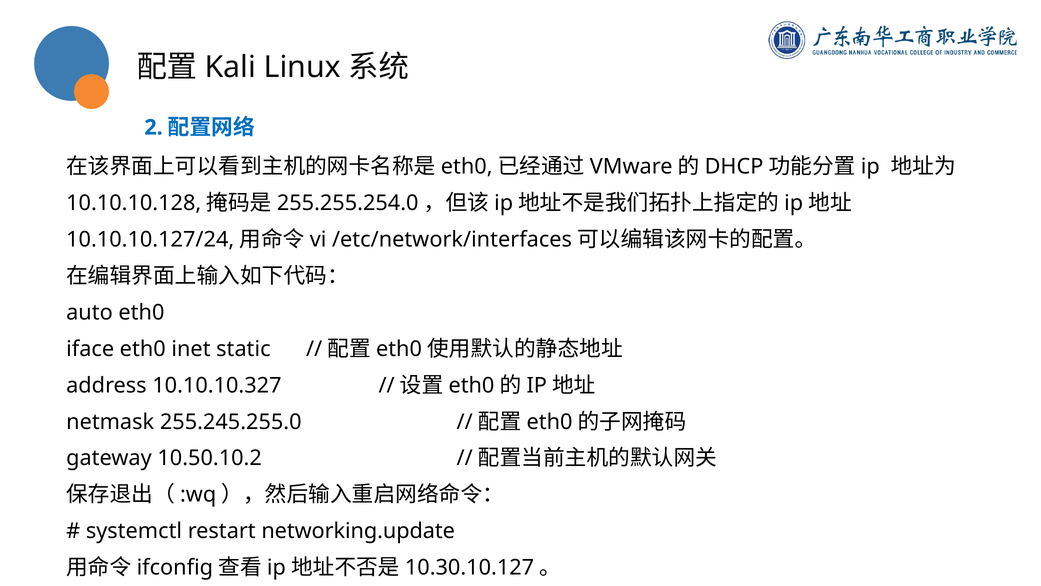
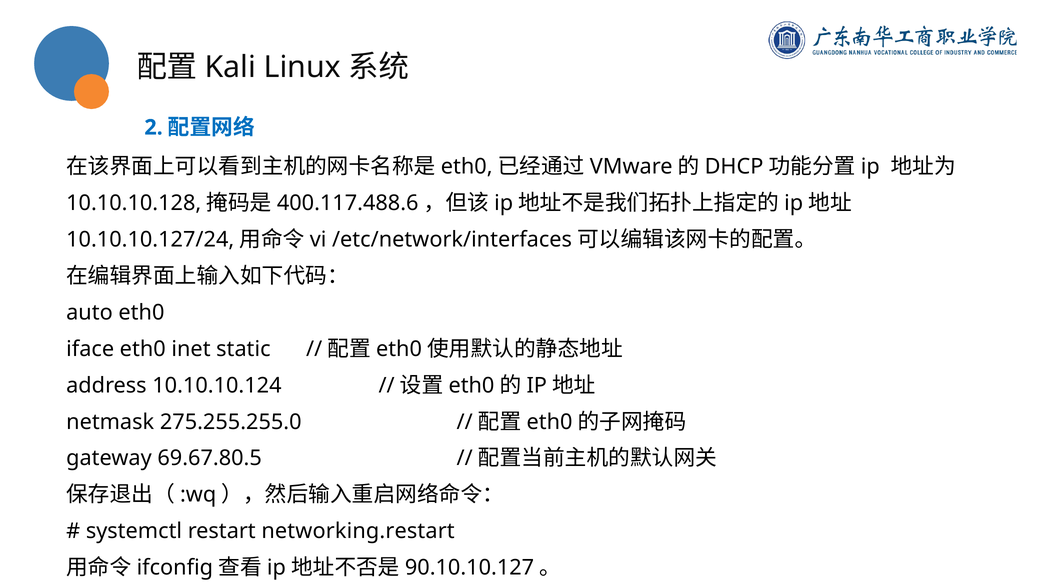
255.255.254.0: 255.255.254.0 -> 400.117.488.6 (348, 203)
10.10.10.327: 10.10.10.327 -> 10.10.10.124 (217, 385)
255.245.255.0: 255.245.255.0 -> 275.255.255.0 (231, 422)
10.50.10.2: 10.50.10.2 -> 69.67.80.5 (210, 458)
networking.update: networking.update -> networking.restart (358, 531)
10.30.10.127: 10.30.10.127 -> 90.10.10.127 (470, 567)
